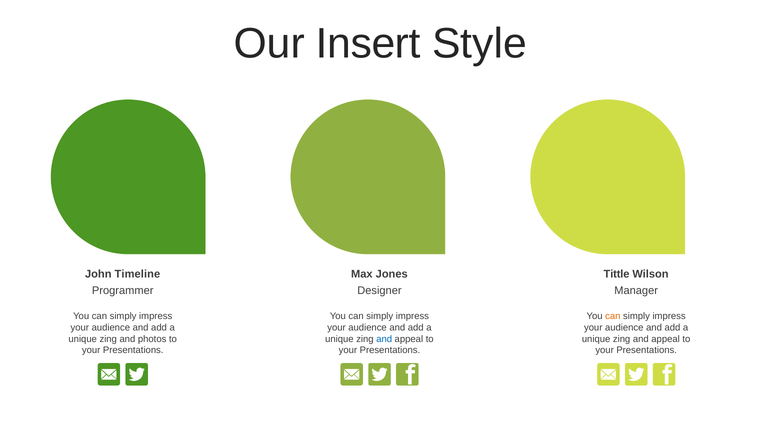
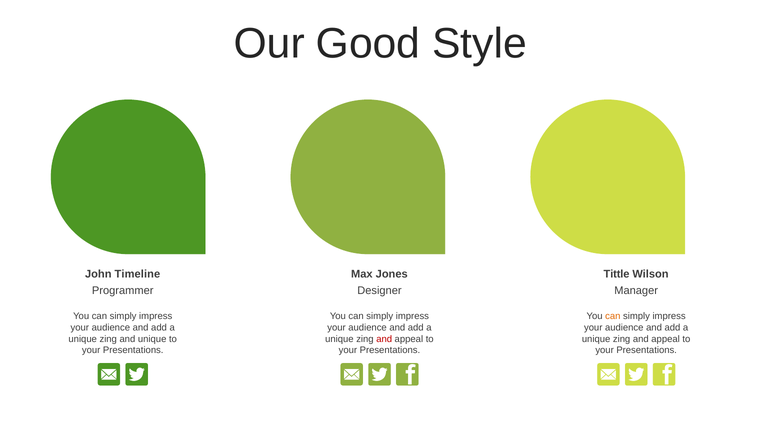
Insert: Insert -> Good (368, 43)
and photos: photos -> unique (152, 339)
and colour: blue -> red (384, 339)
